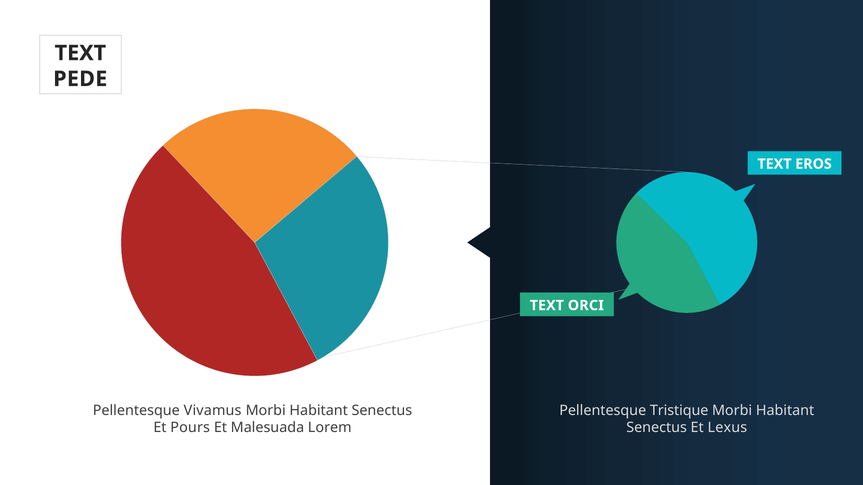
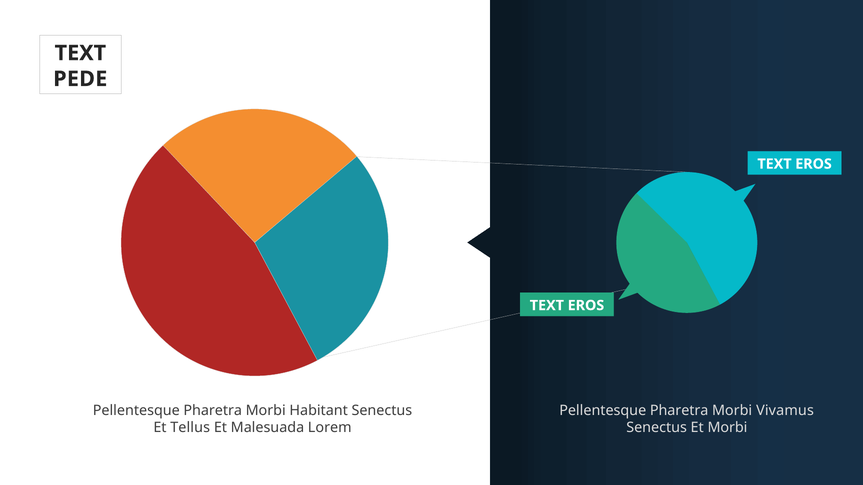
ORCI: ORCI -> EROS (586, 306)
Vivamus: Vivamus -> Pharetra (213, 411)
Tristique: Tristique -> Pharetra (679, 411)
Habitant: Habitant -> Vivamus (785, 411)
Pours: Pours -> Tellus (190, 428)
Et Lexus: Lexus -> Morbi (727, 428)
